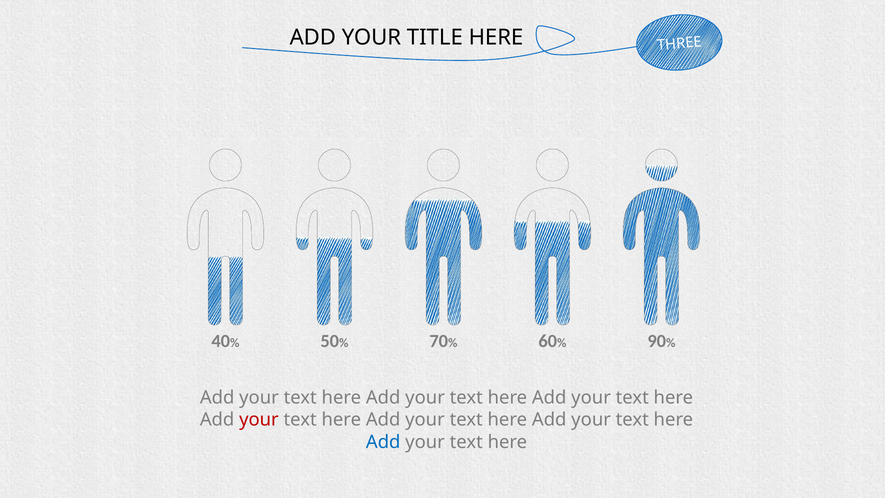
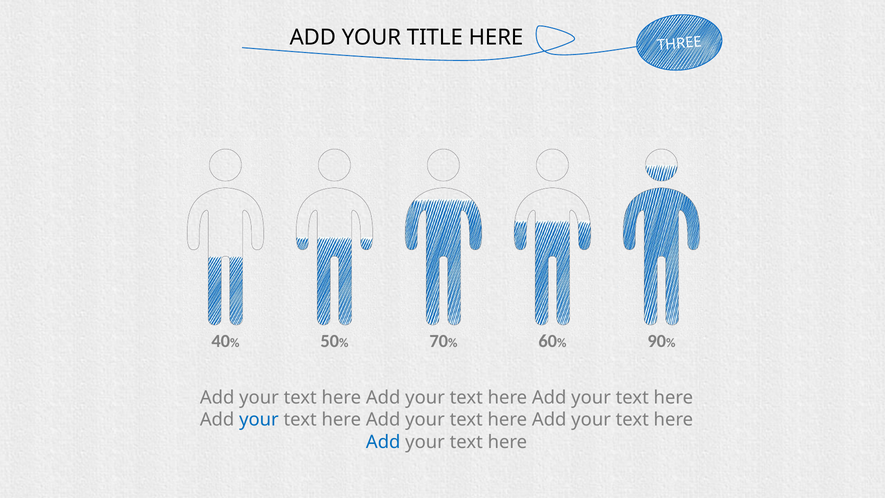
your colour: red -> blue (259, 420)
